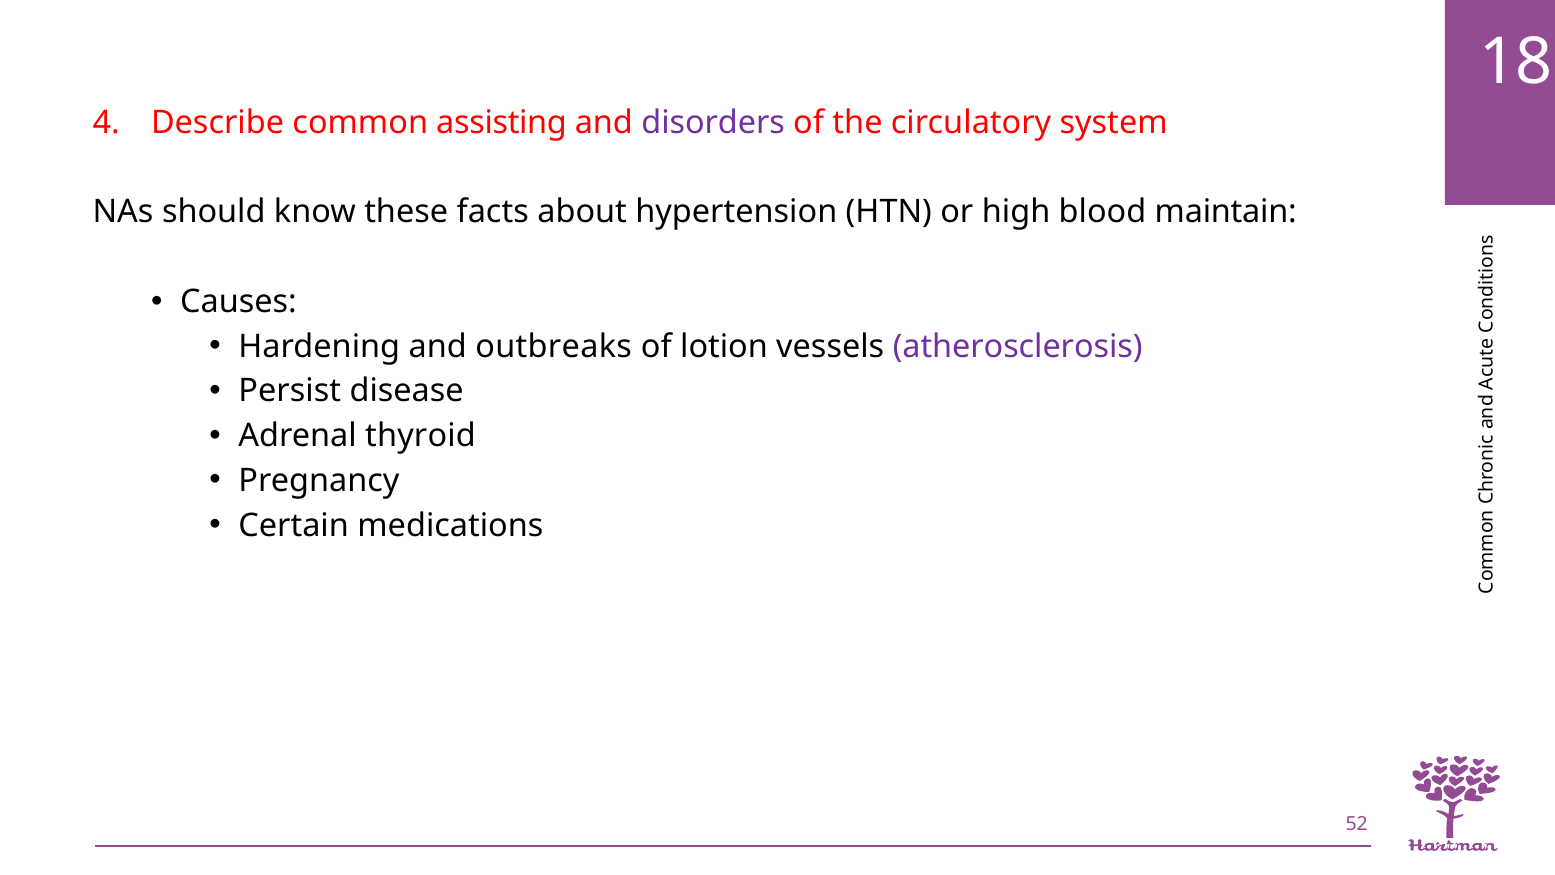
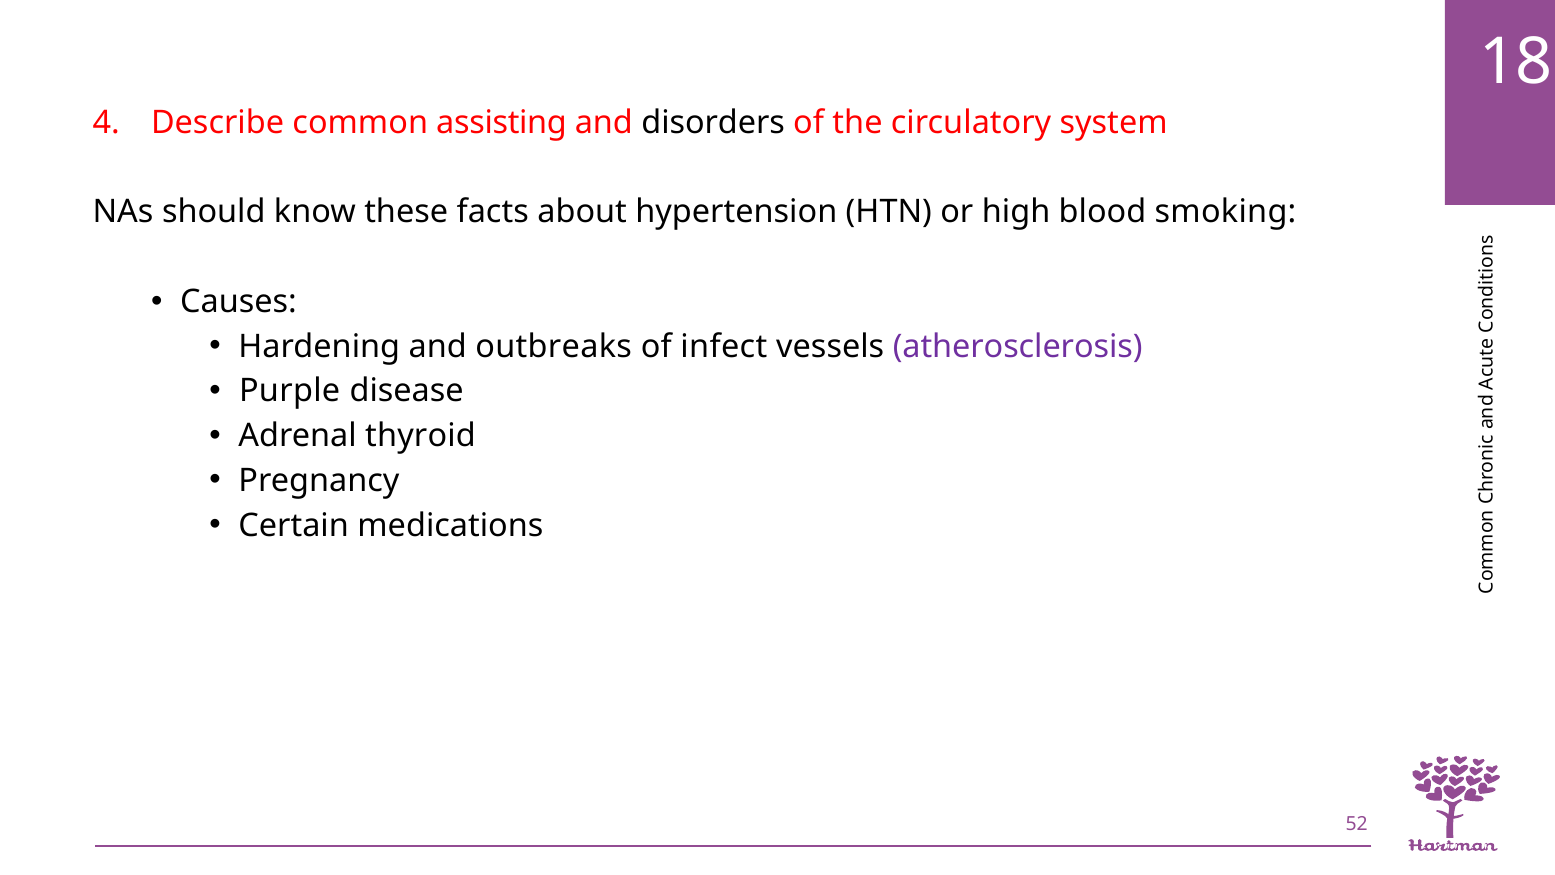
disorders colour: purple -> black (713, 123)
maintain: maintain -> smoking (1226, 212)
lotion: lotion -> infect (724, 346)
Persist: Persist -> Purple (290, 391)
